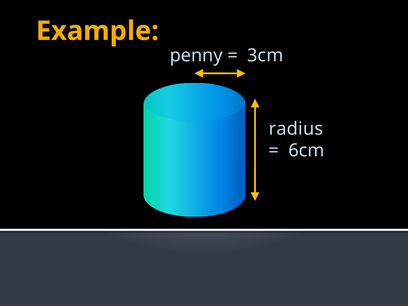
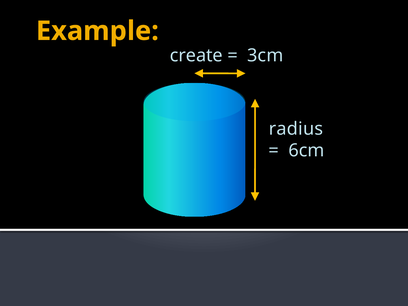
penny: penny -> create (196, 56)
